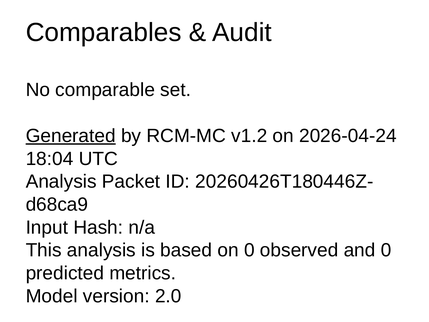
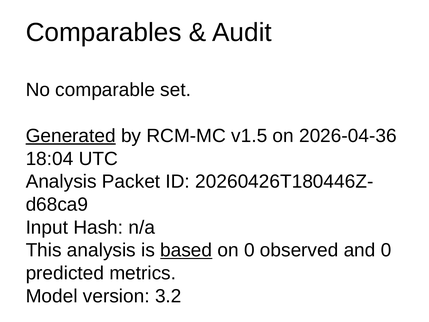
v1.2: v1.2 -> v1.5 (249, 136)
2026-04-24: 2026-04-24 -> 2026-04-36 (348, 136)
based underline: none -> present (186, 250)
2.0: 2.0 -> 3.2 (168, 296)
